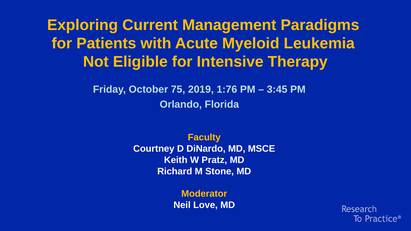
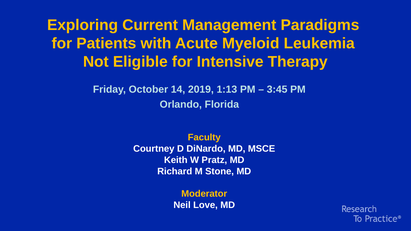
75: 75 -> 14 (178, 90)
1:76: 1:76 -> 1:13 (227, 90)
